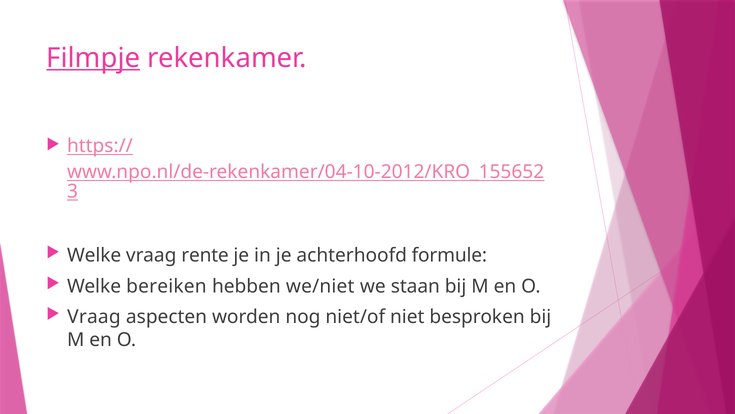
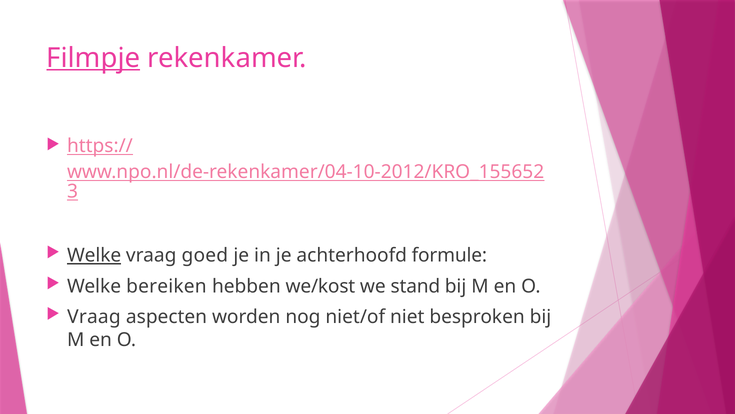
Welke underline: none -> present (94, 255)
rente: rente -> goed (205, 255)
we/niet: we/niet -> we/kost (320, 286)
staan: staan -> stand (415, 286)
